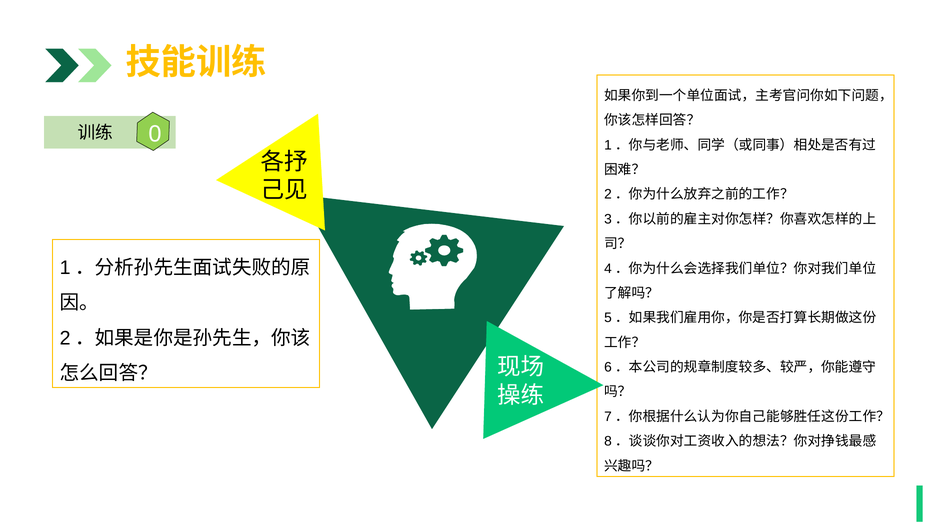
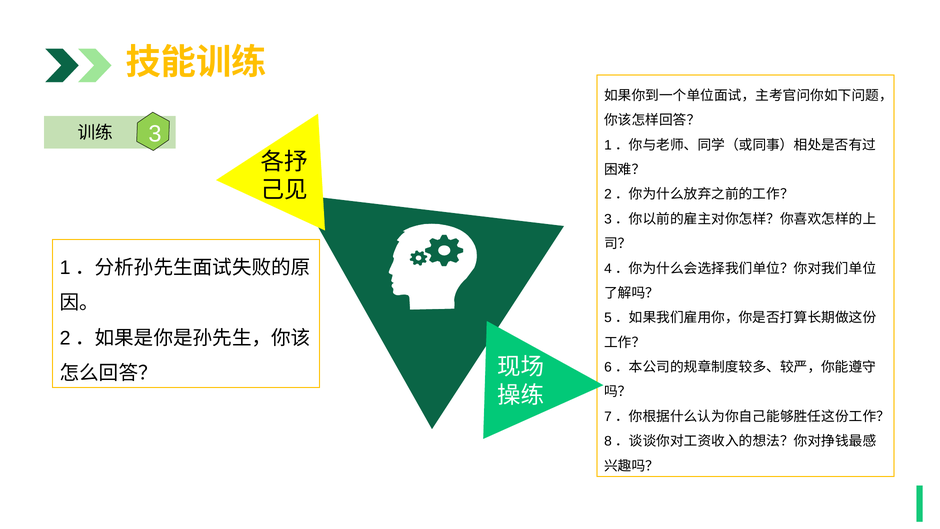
0: 0 -> 3 (155, 134)
